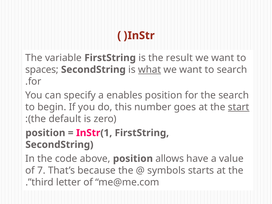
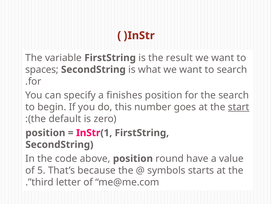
what underline: present -> none (150, 70)
enables: enables -> finishes (124, 95)
allows: allows -> round (170, 159)
7: 7 -> 5 (41, 170)
